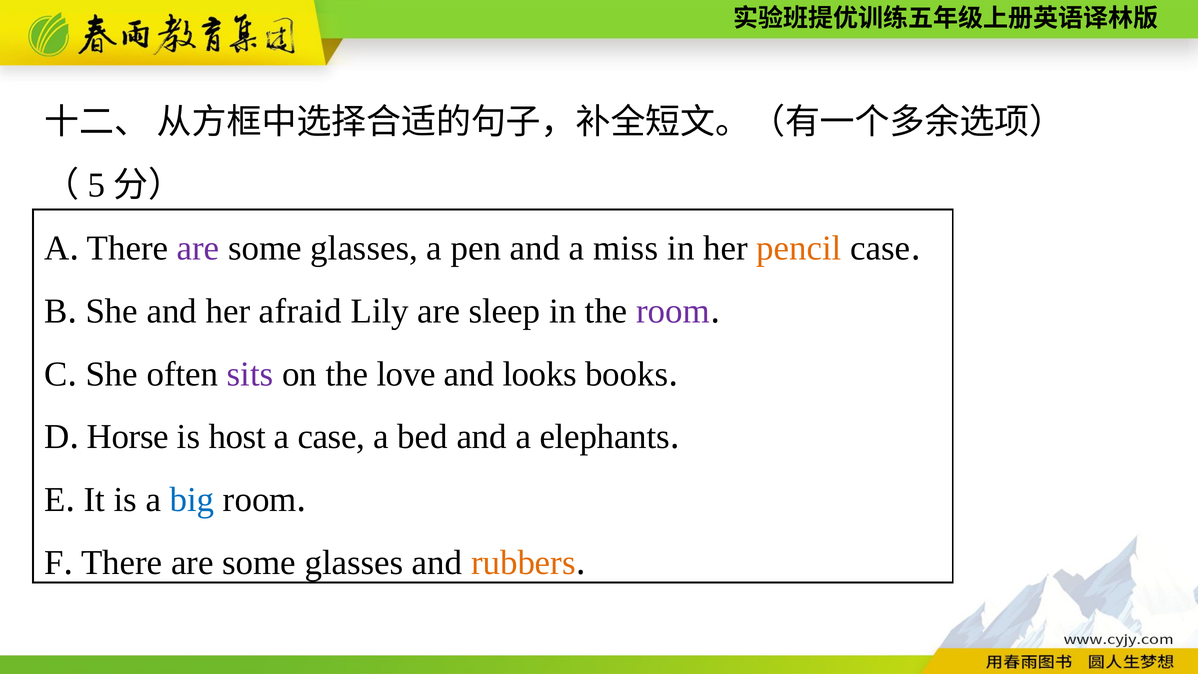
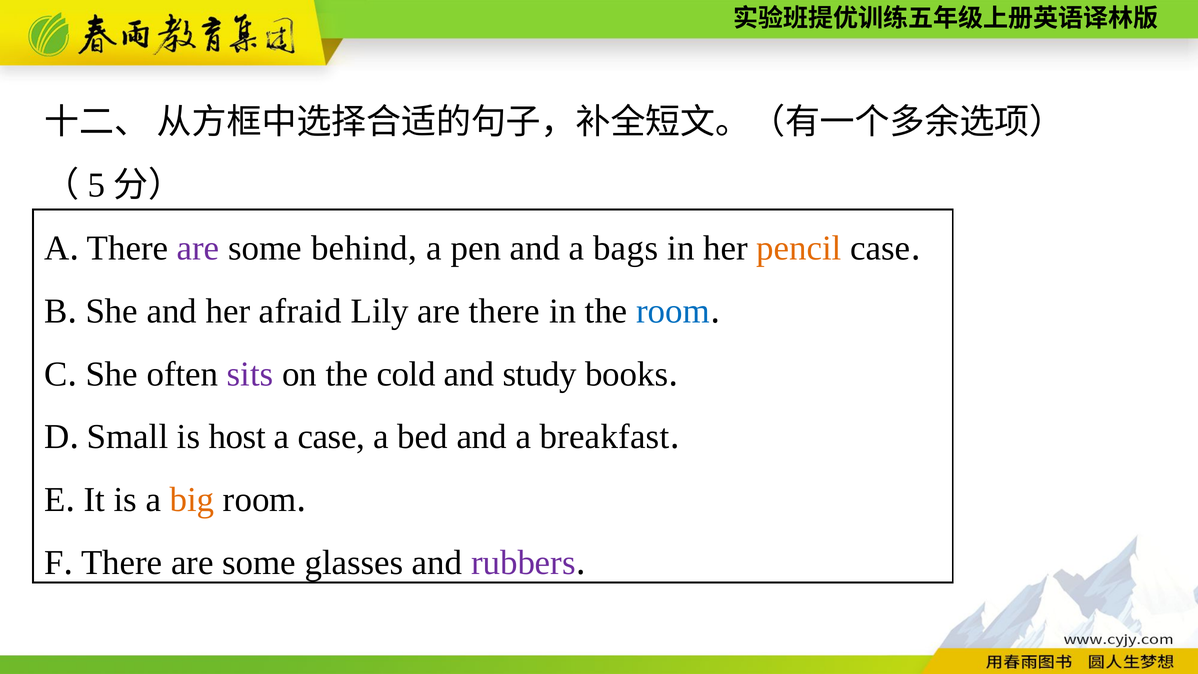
glasses: glasses -> behind (364, 248)
miss: miss -> bags (626, 248)
are sleep: sleep -> there (504, 311)
room colour: purple -> blue (673, 311)
love: love -> cold (406, 374)
looks: looks -> study (540, 374)
Horse: Horse -> Small (128, 437)
elephants: elephants -> breakfast (605, 437)
big colour: blue -> orange (192, 500)
rubbers colour: orange -> purple (523, 563)
